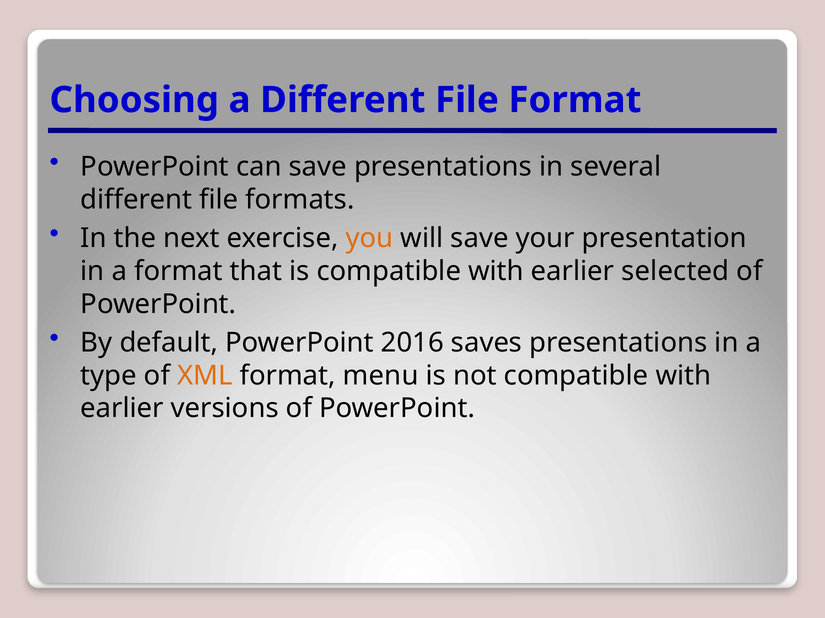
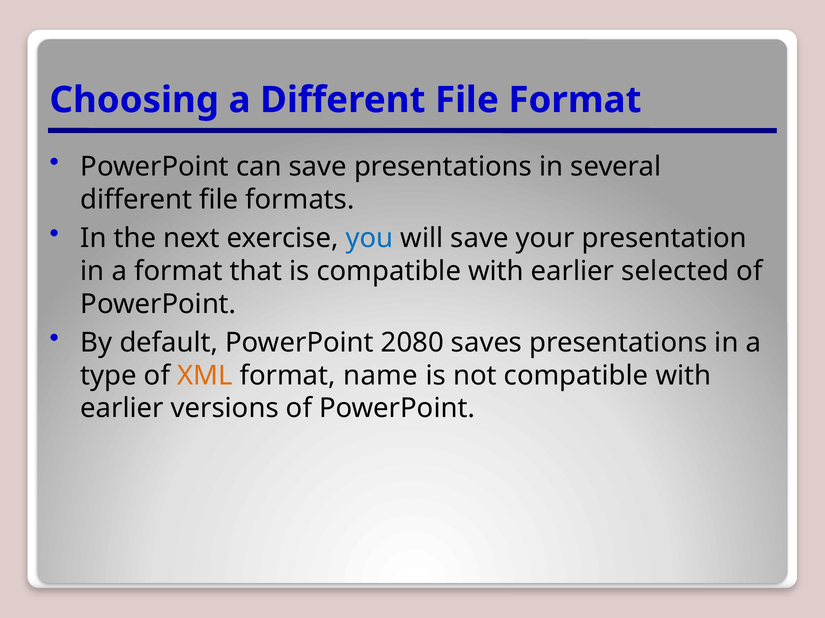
you colour: orange -> blue (370, 238)
2016: 2016 -> 2080 (412, 343)
menu: menu -> name (381, 376)
